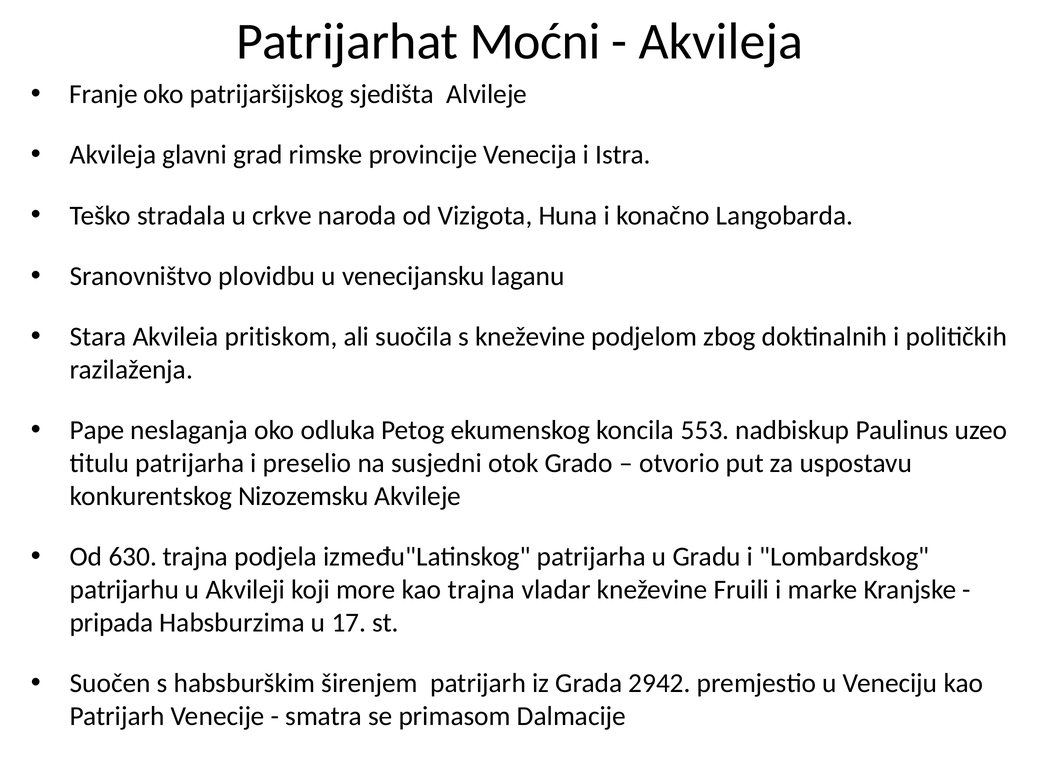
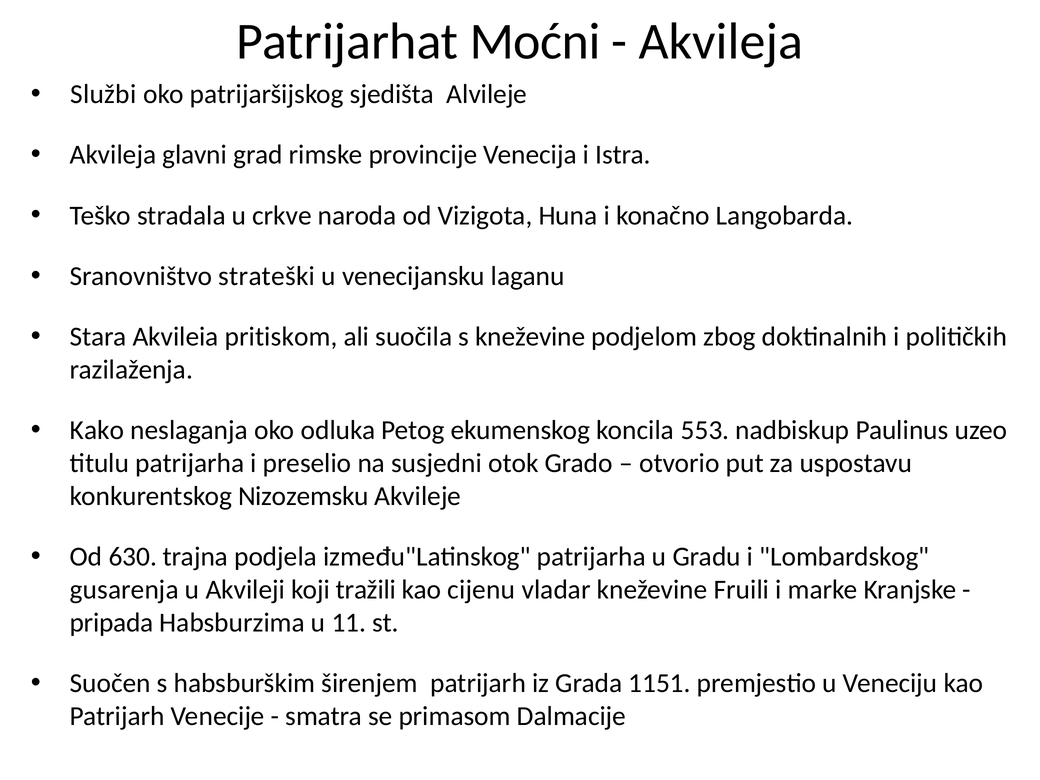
Franje: Franje -> Službi (103, 94)
plovidbu: plovidbu -> strateški (267, 276)
Pape: Pape -> Kako (97, 430)
patrijarhu: patrijarhu -> gusarenja (124, 590)
more: more -> tražili (366, 590)
kao trajna: trajna -> cijenu (481, 590)
17: 17 -> 11 (349, 623)
2942: 2942 -> 1151 (659, 683)
